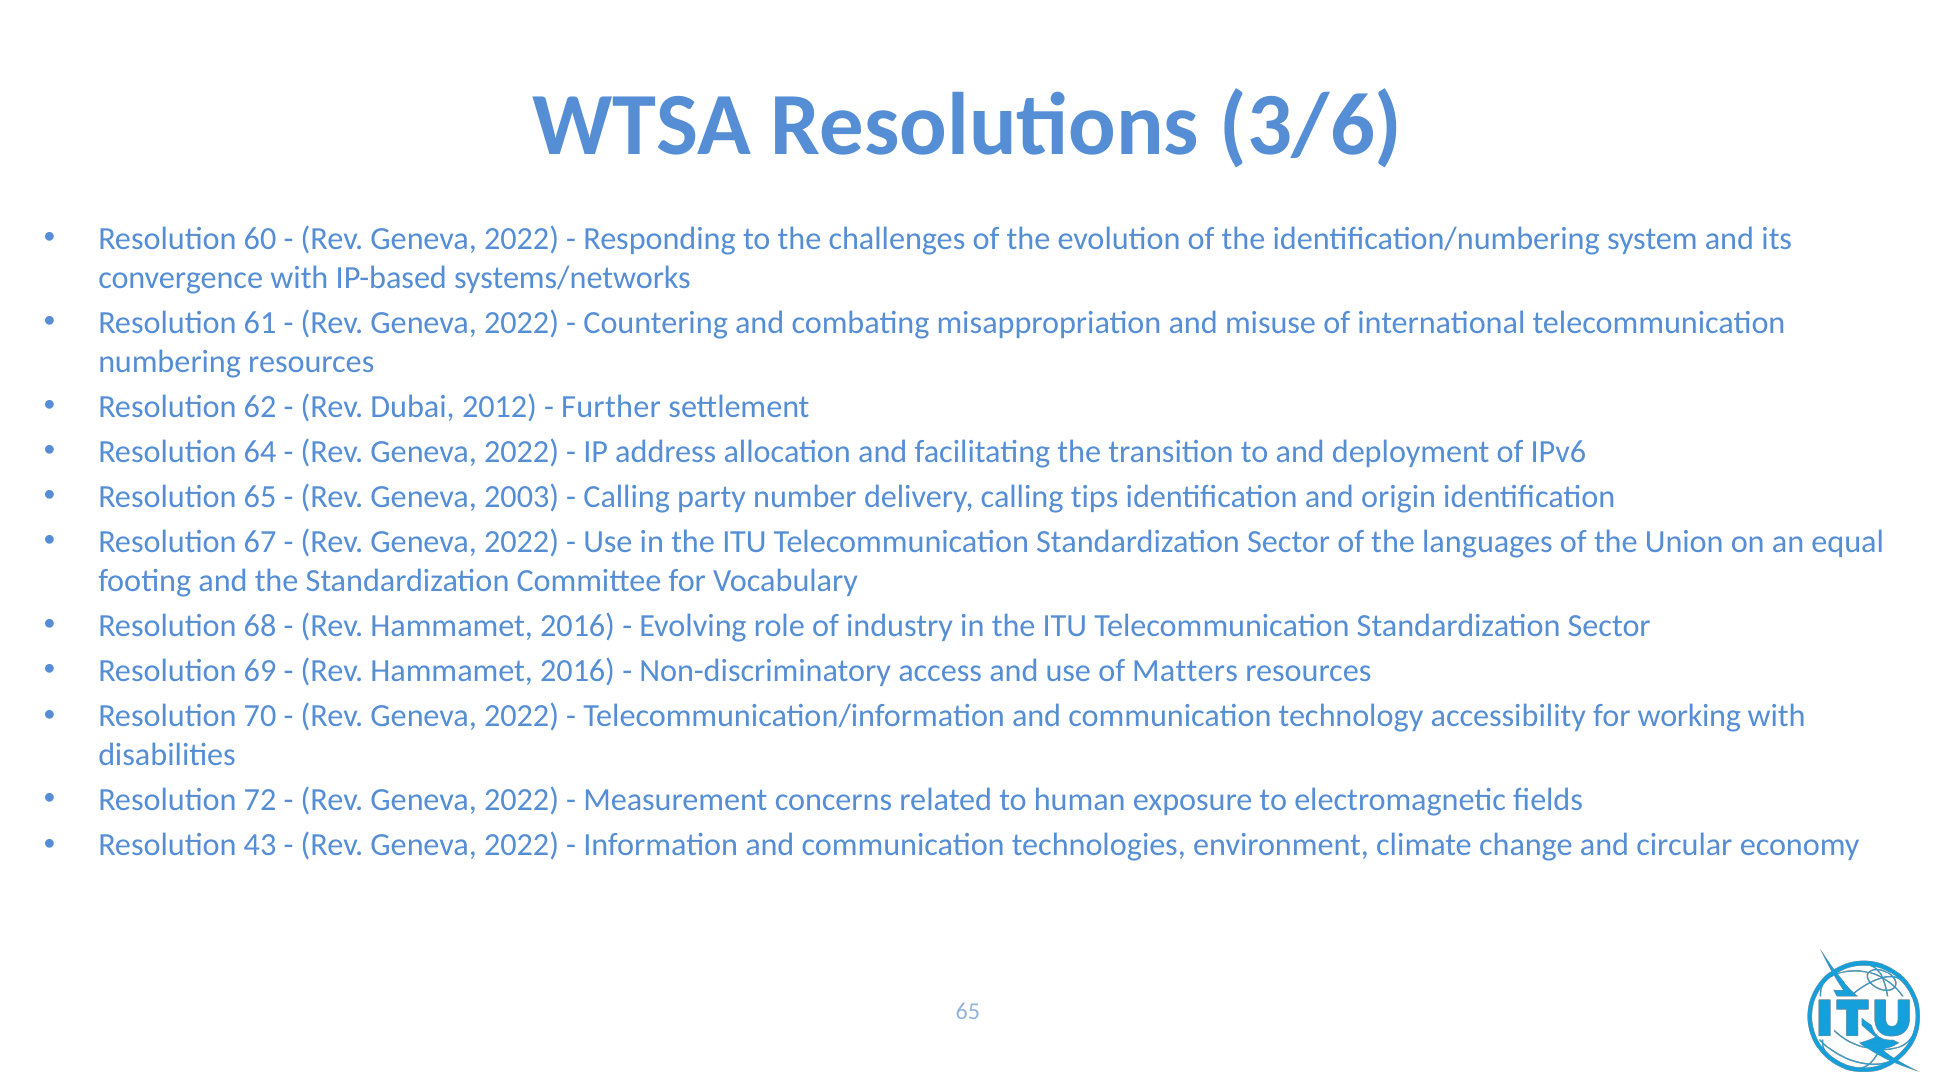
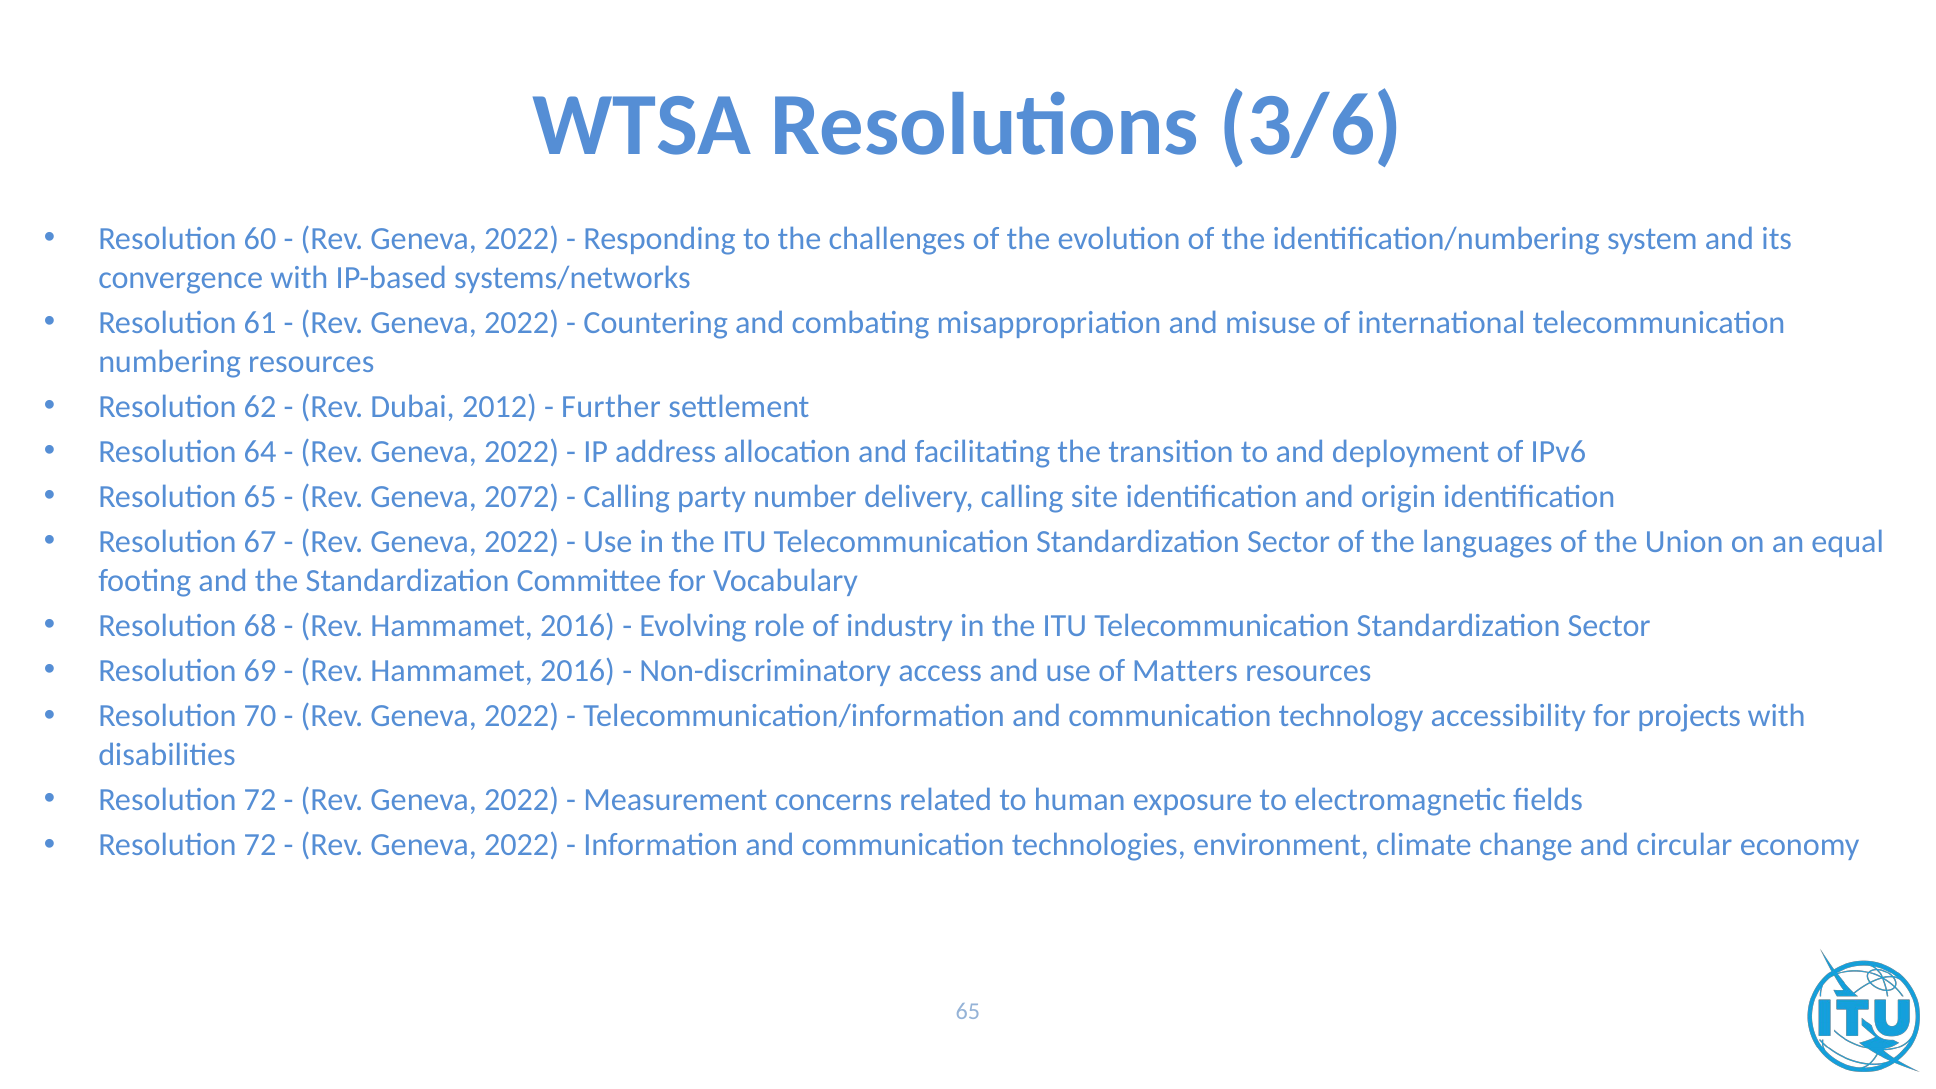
2003: 2003 -> 2072 (522, 497)
tips: tips -> site (1094, 497)
working: working -> projects (1689, 716)
43: 43 -> 72 (260, 845)
